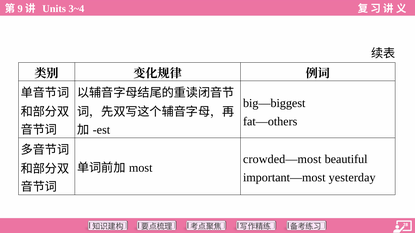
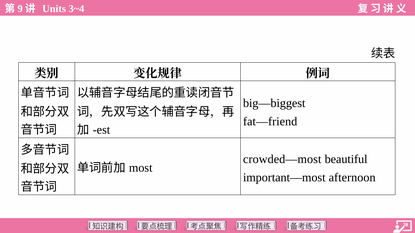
fat—others: fat—others -> fat—friend (270, 122)
yesterday: yesterday -> afternoon (352, 178)
